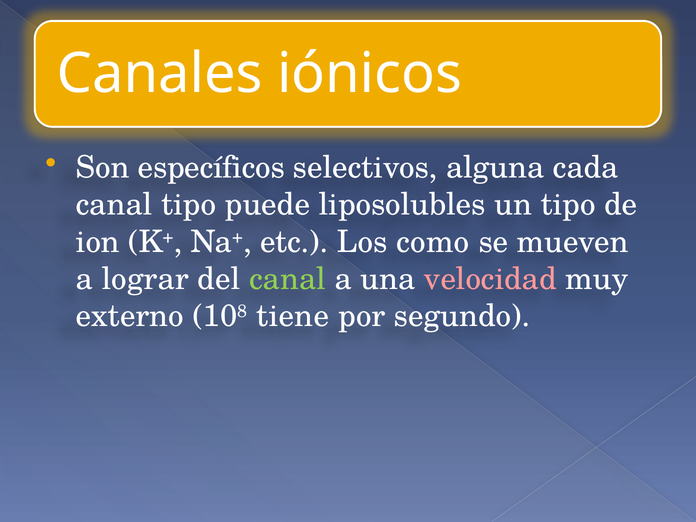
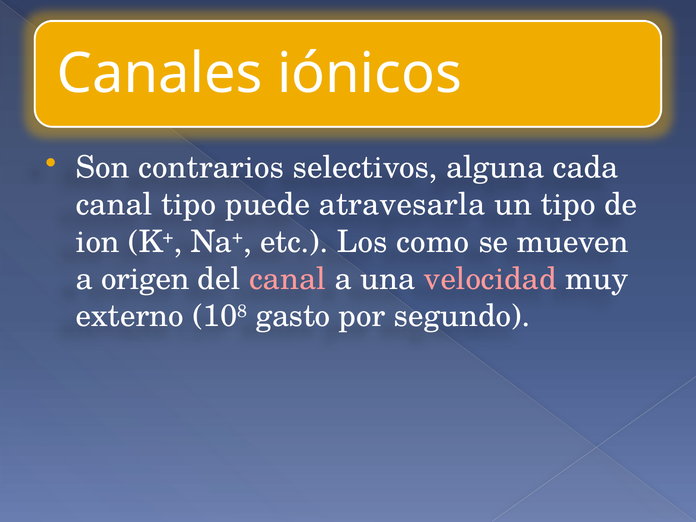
específicos: específicos -> contrarios (211, 167)
liposolubles: liposolubles -> atravesarla (402, 205)
lograr: lograr -> origen (145, 279)
canal colour: light green -> pink (288, 279)
tiene: tiene -> gasto (293, 316)
